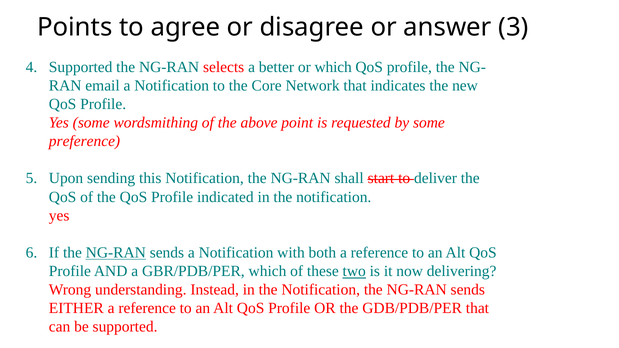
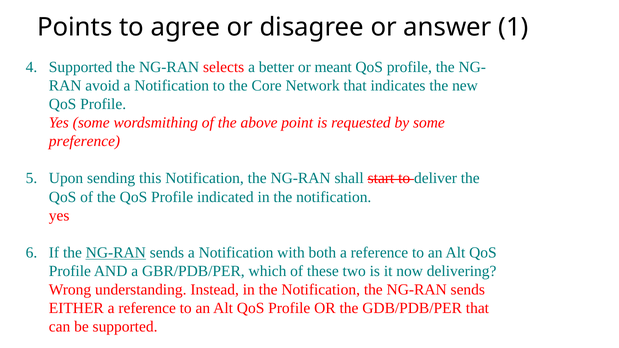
3: 3 -> 1 (513, 27)
or which: which -> meant (333, 67)
email: email -> avoid (103, 86)
two underline: present -> none (354, 271)
